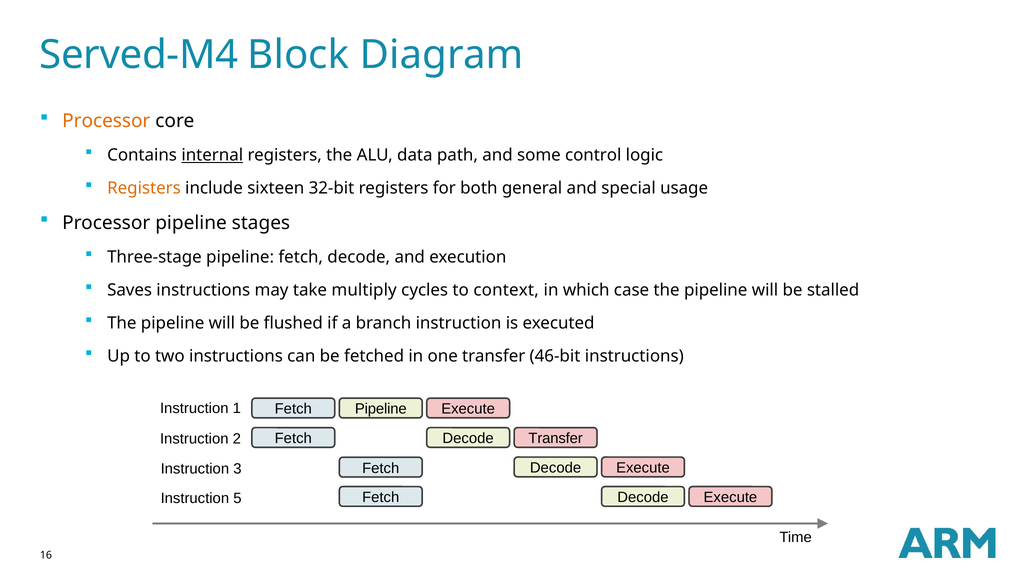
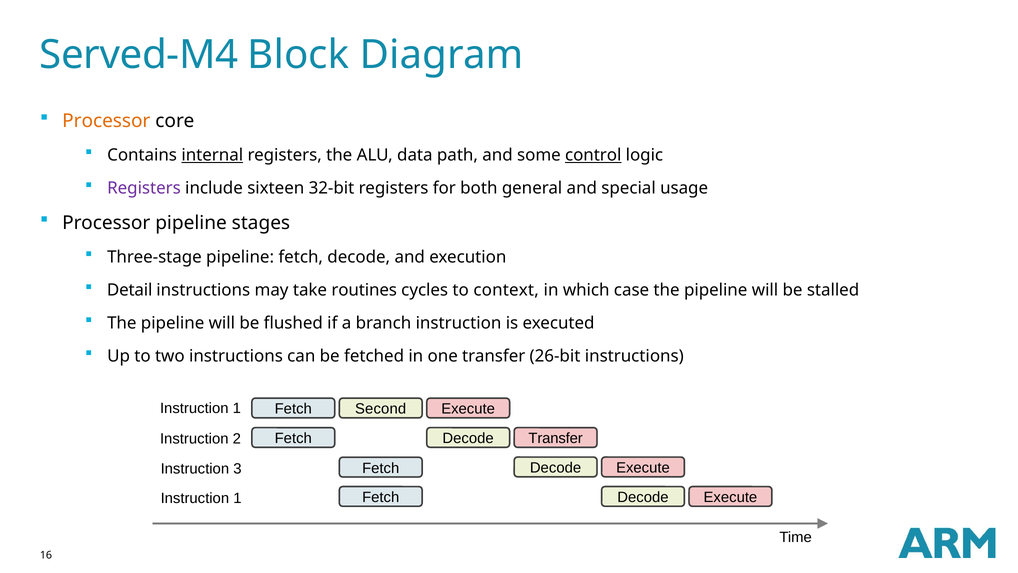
control underline: none -> present (593, 155)
Registers colour: orange -> purple (144, 188)
Saves: Saves -> Detail (130, 290)
multiply: multiply -> routines (364, 290)
46-bit: 46-bit -> 26-bit (555, 356)
Fetch Pipeline: Pipeline -> Second (381, 409)
5: 5 -> 1 (237, 498)
